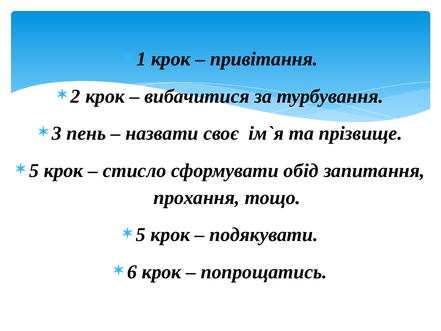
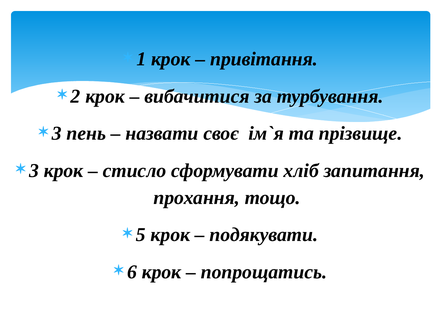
5: 5 -> 3 (34, 170)
обід: обід -> хліб (301, 170)
